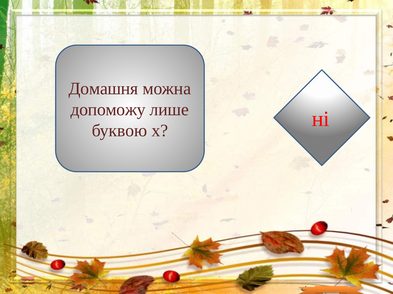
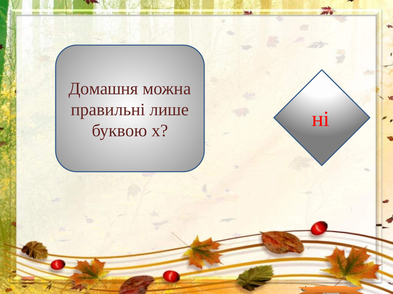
допоможу: допоможу -> правильні (108, 110)
